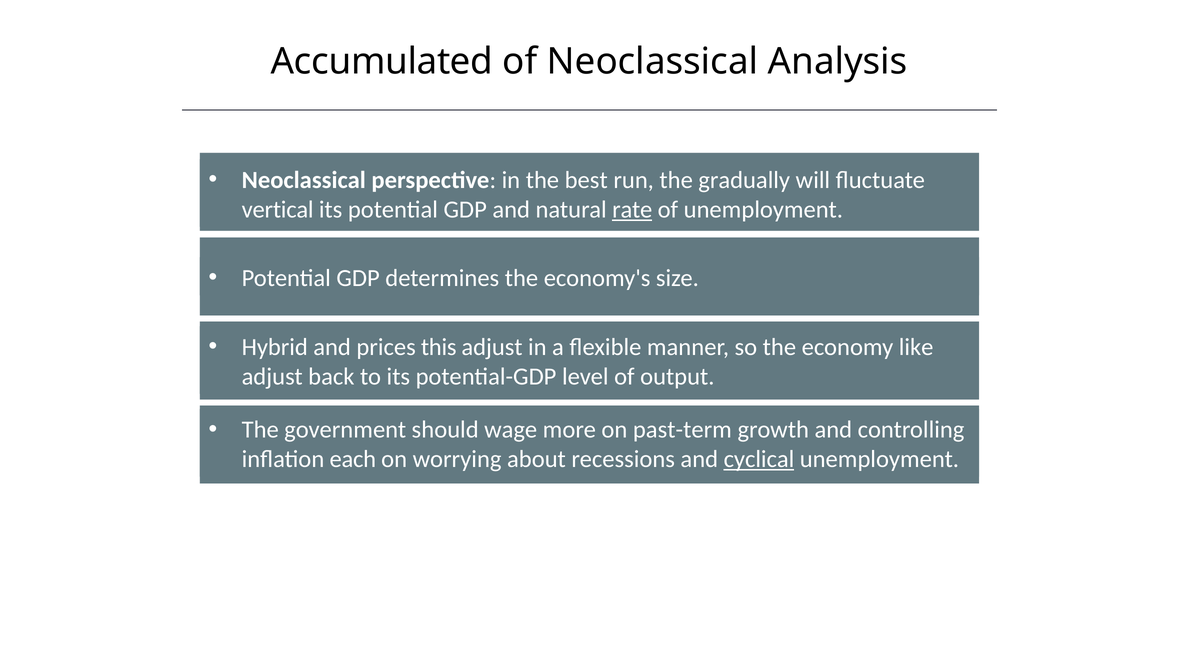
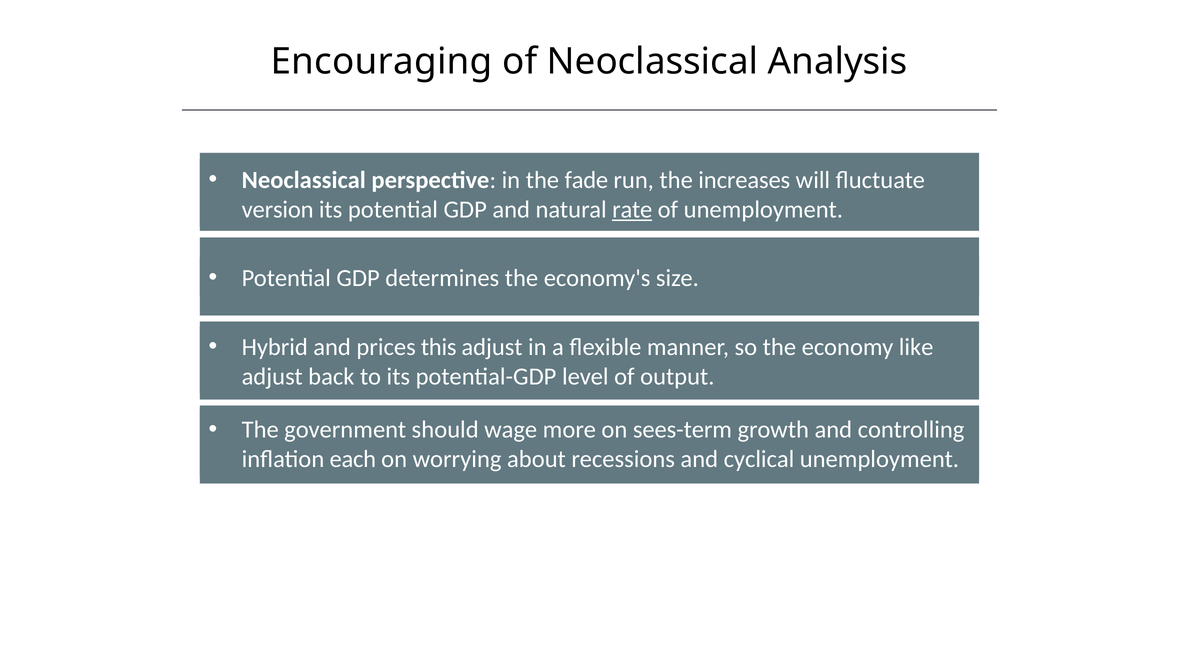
Accumulated: Accumulated -> Encouraging (382, 62)
best: best -> fade (586, 180)
gradually: gradually -> increases (744, 180)
vertical: vertical -> version (278, 210)
past-term: past-term -> sees-term (682, 430)
cyclical underline: present -> none (759, 459)
